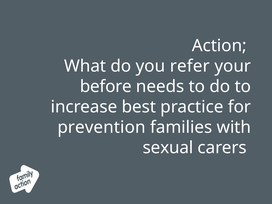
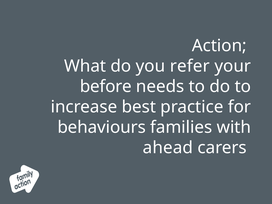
prevention: prevention -> behaviours (102, 127)
sexual: sexual -> ahead (168, 148)
